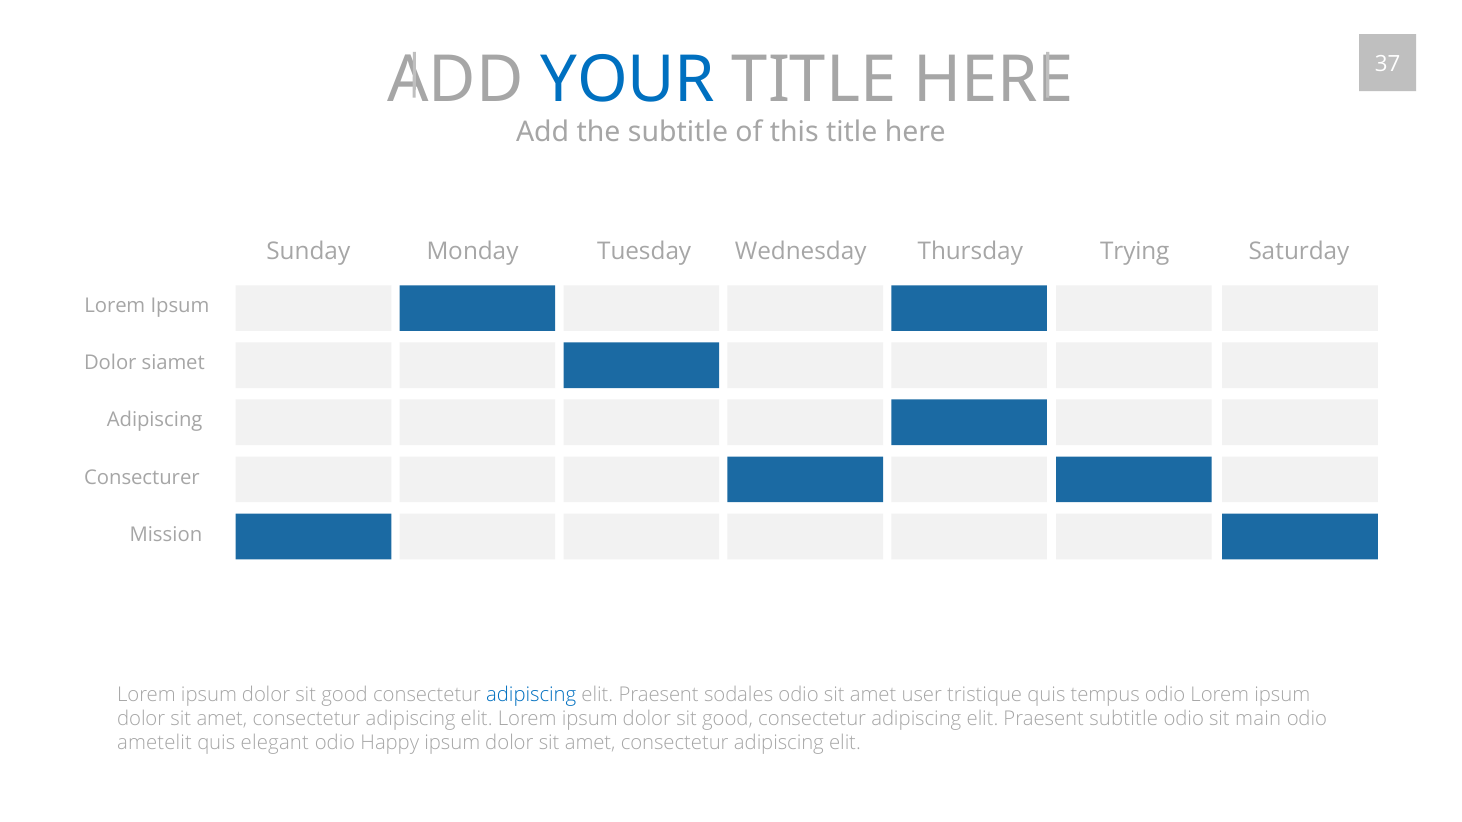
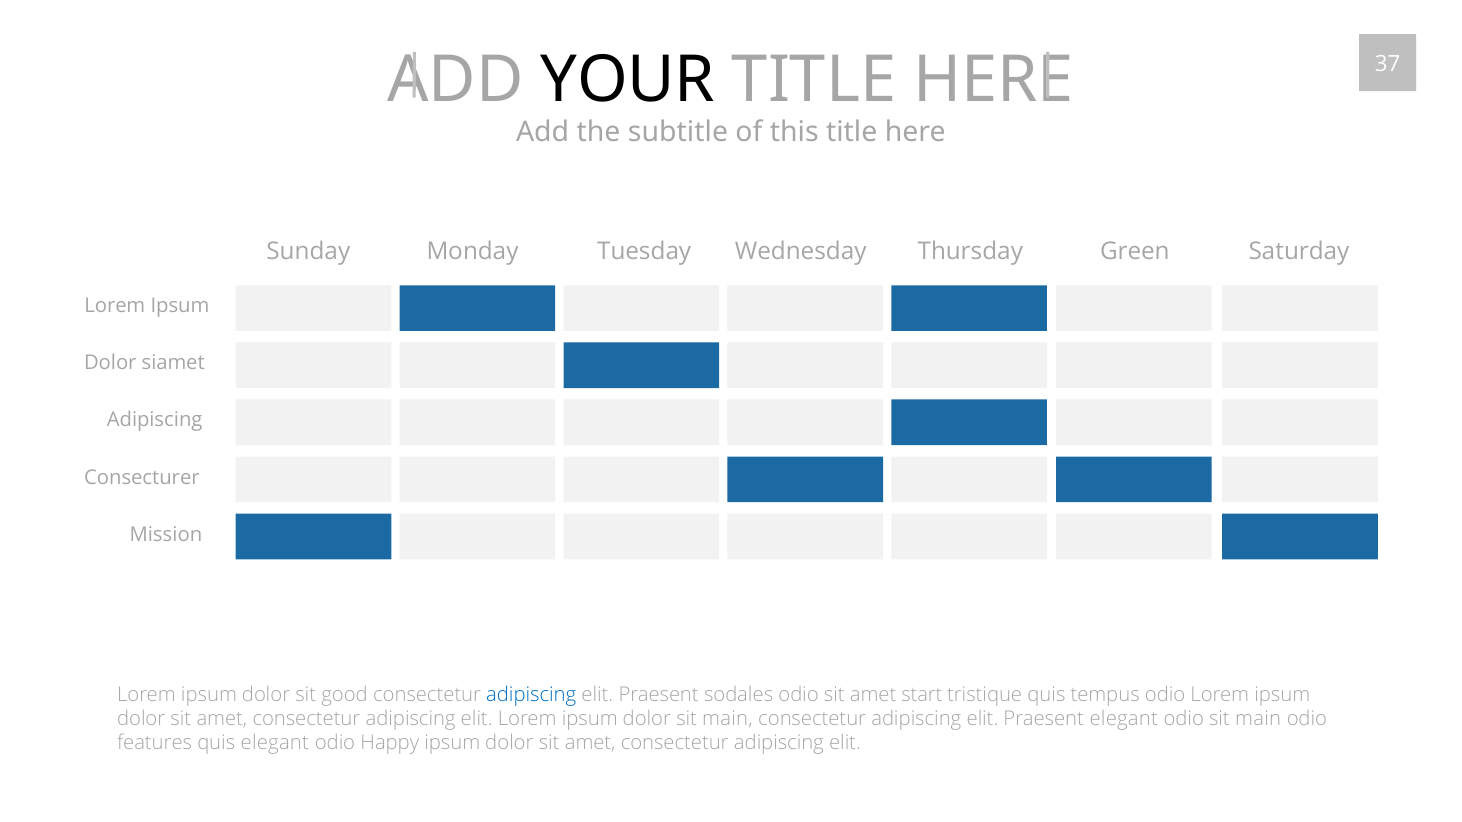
YOUR colour: blue -> black (628, 80)
Trying: Trying -> Green (1135, 252)
user: user -> start (922, 695)
good: good -> main (727, 719)
Praesent subtitle: subtitle -> elegant (1124, 719)
ametelit: ametelit -> features (155, 743)
